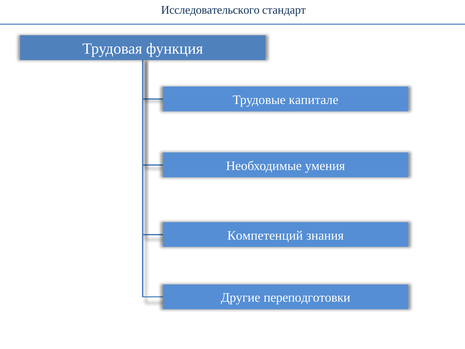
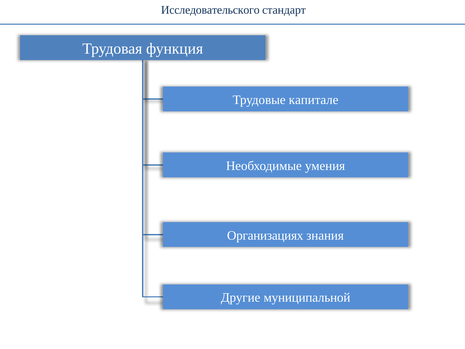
Компетенций: Компетенций -> Организациях (265, 235)
переподготовки: переподготовки -> муниципальной (307, 298)
